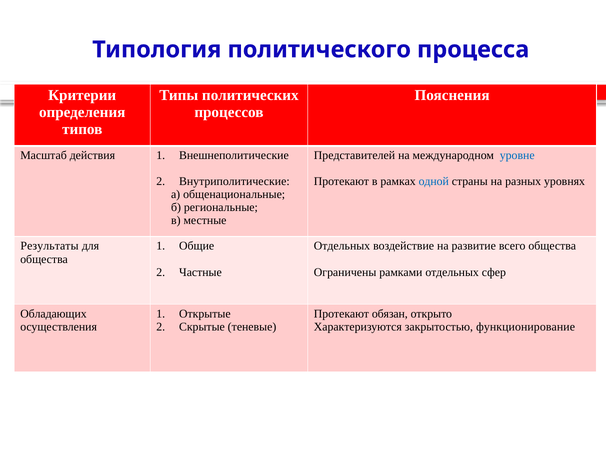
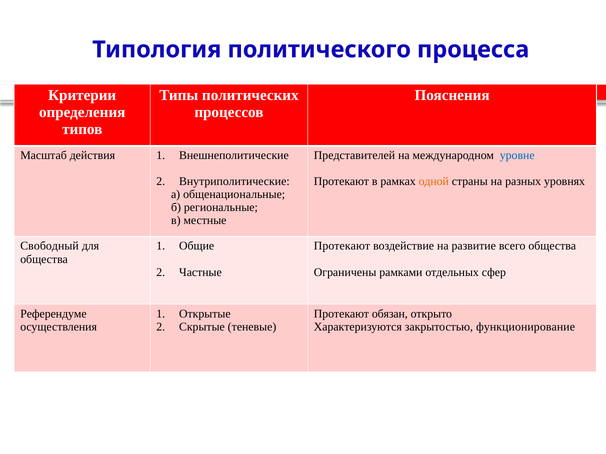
одной colour: blue -> orange (434, 182)
Результаты: Результаты -> Свободный (50, 246)
Отдельных: Отдельных -> Протекают (342, 246)
Обладающих: Обладающих -> Референдуме (53, 314)
